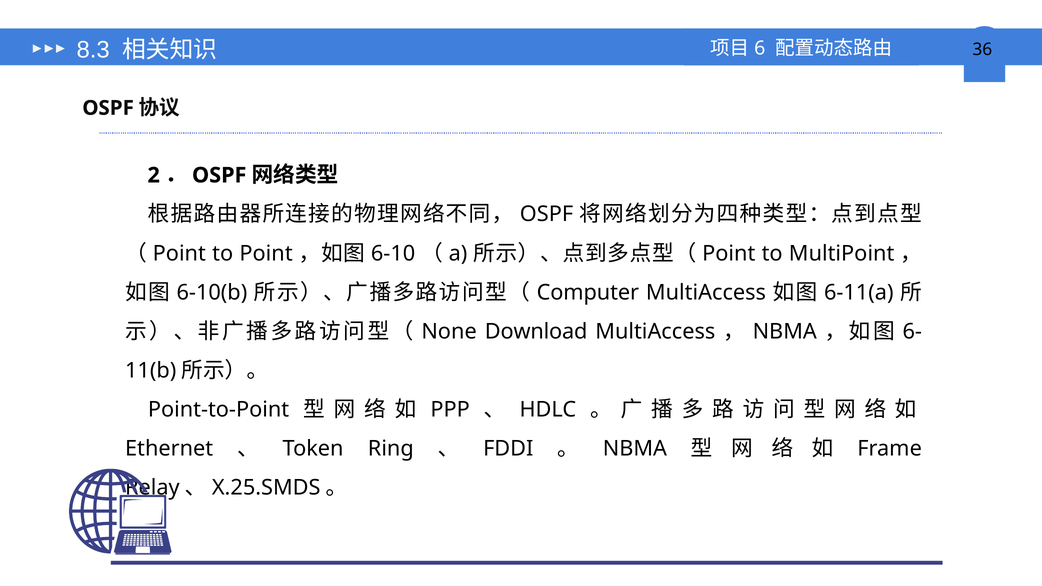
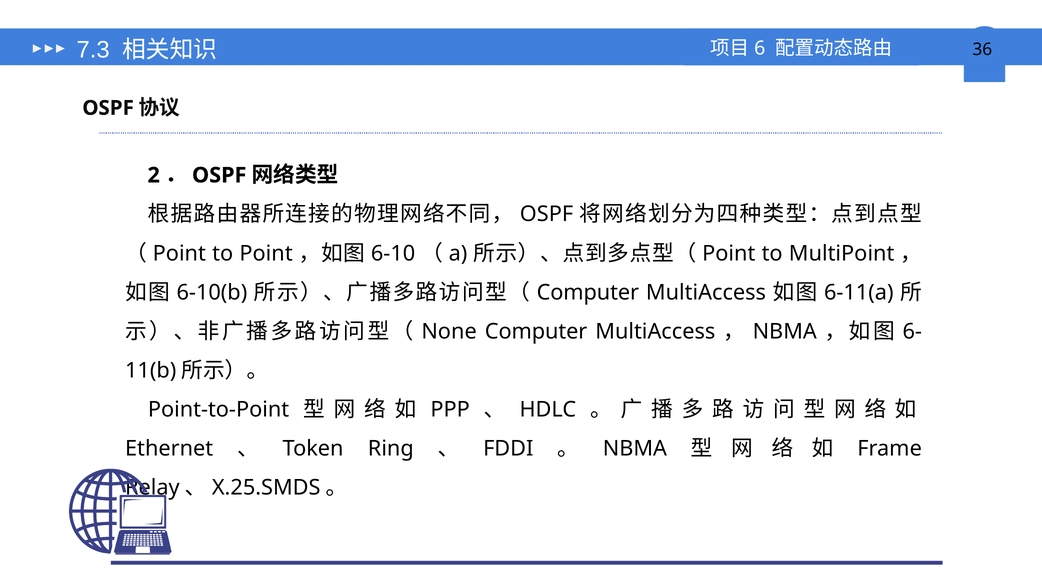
8.3: 8.3 -> 7.3 (93, 50)
Download: Download -> Computer (536, 331)
